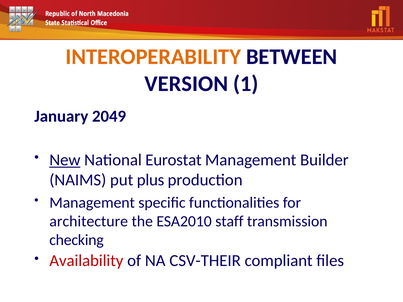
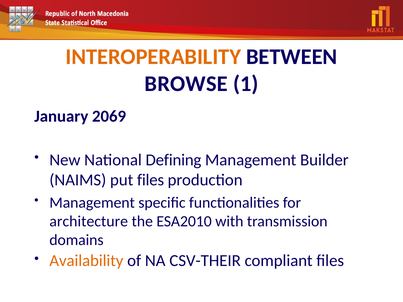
VERSION: VERSION -> BROWSE (186, 84)
2049: 2049 -> 2069 (109, 116)
New underline: present -> none (65, 160)
Eurostat: Eurostat -> Defining (173, 160)
put plus: plus -> files (151, 180)
staff: staff -> with (229, 222)
checking: checking -> domains (76, 240)
Availability colour: red -> orange (86, 261)
